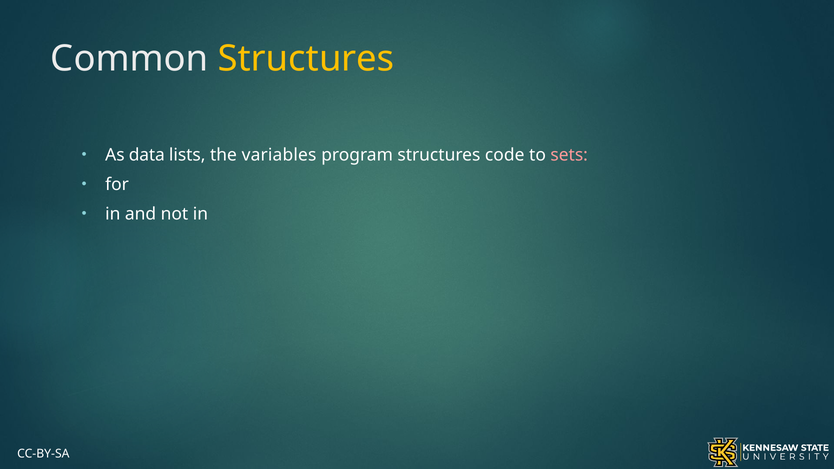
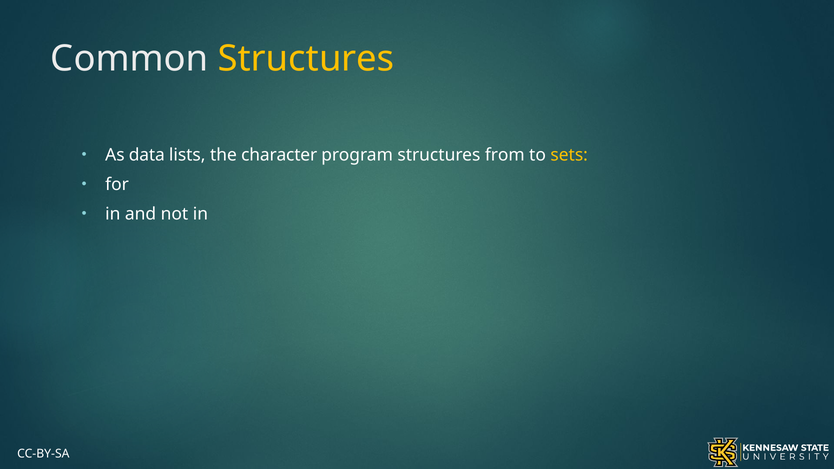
variables: variables -> character (279, 155)
code: code -> from (505, 155)
sets colour: pink -> yellow (569, 155)
